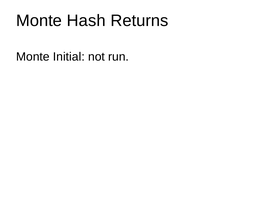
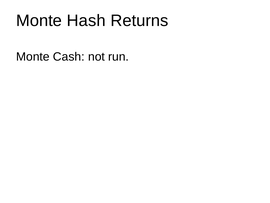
Initial: Initial -> Cash (69, 57)
